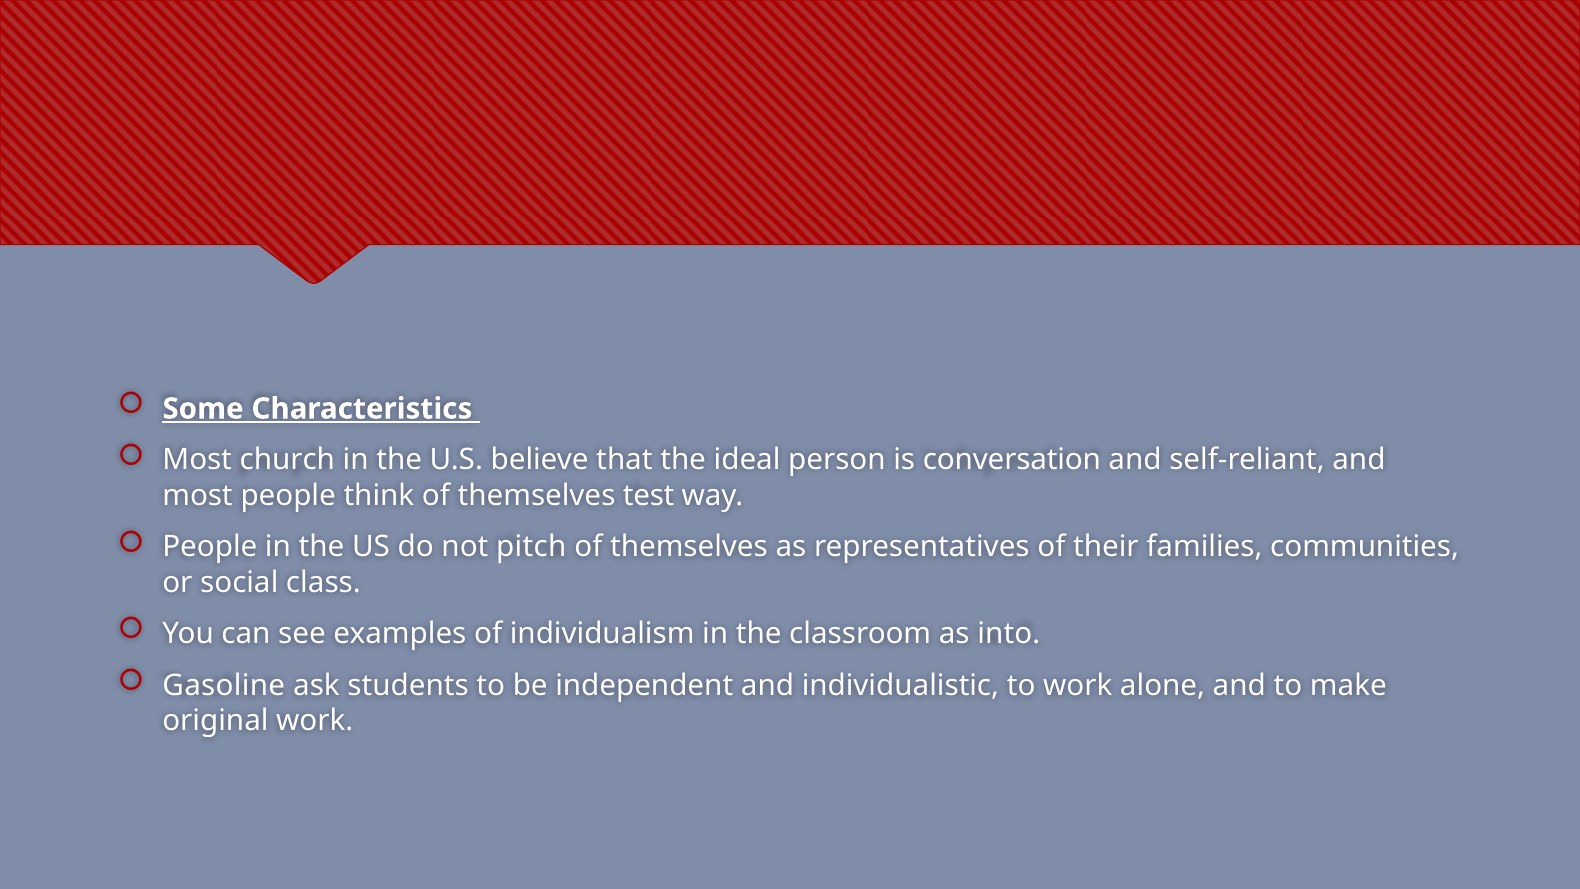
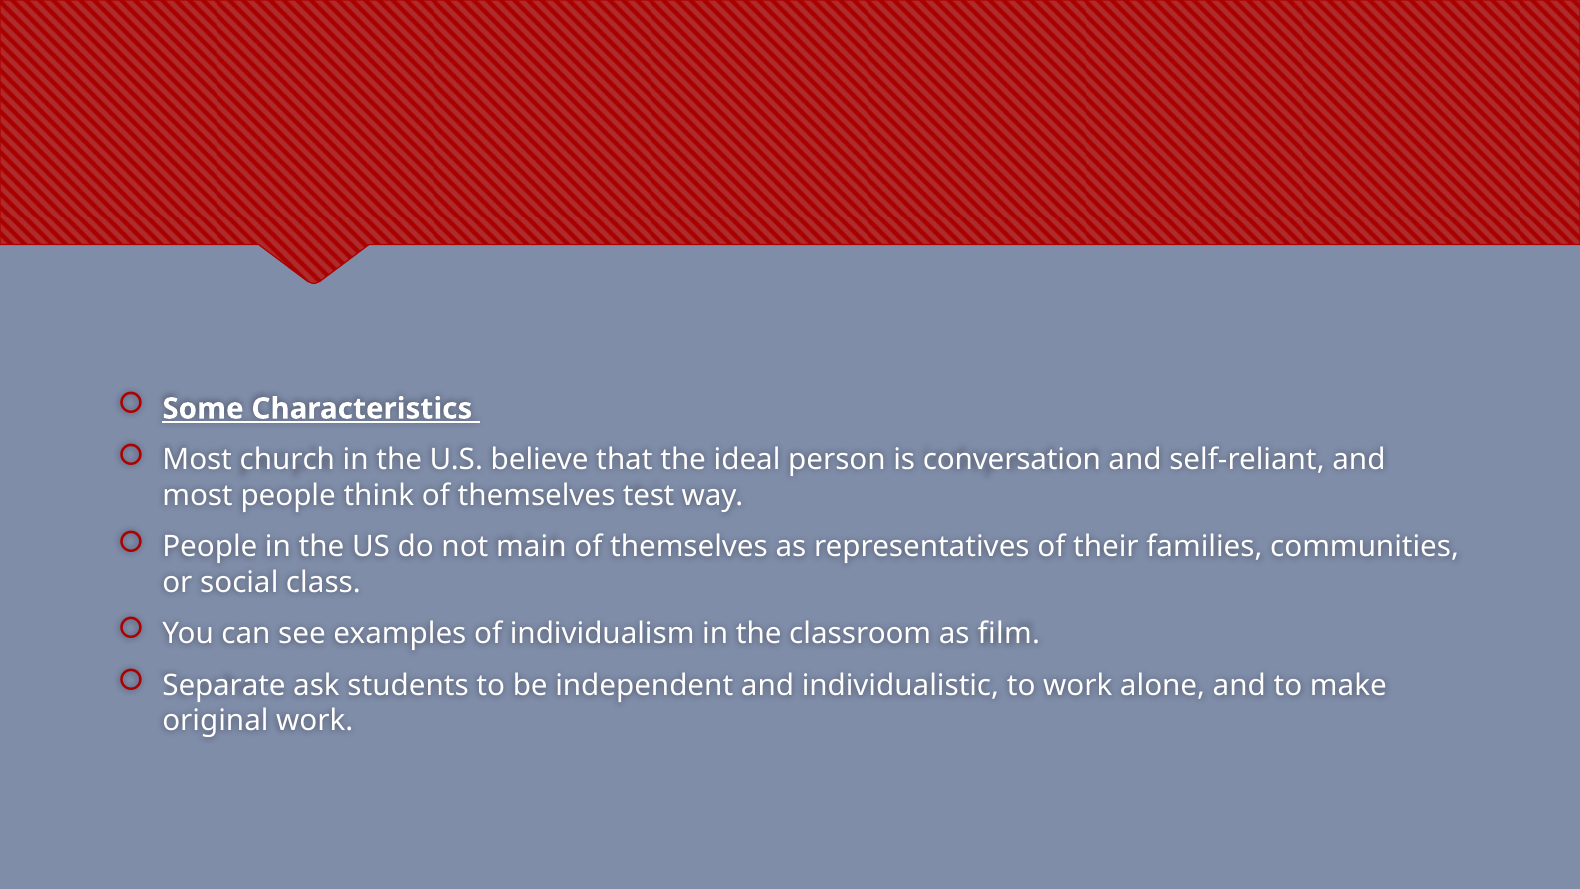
pitch: pitch -> main (531, 547)
into: into -> film (1009, 634)
Gasoline: Gasoline -> Separate (224, 685)
